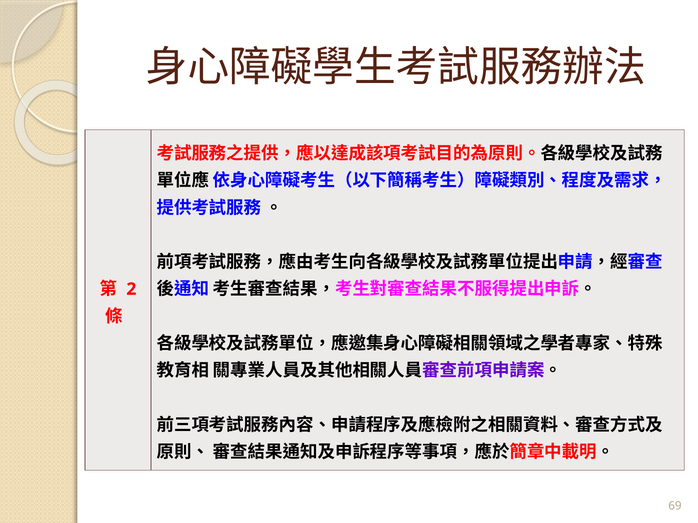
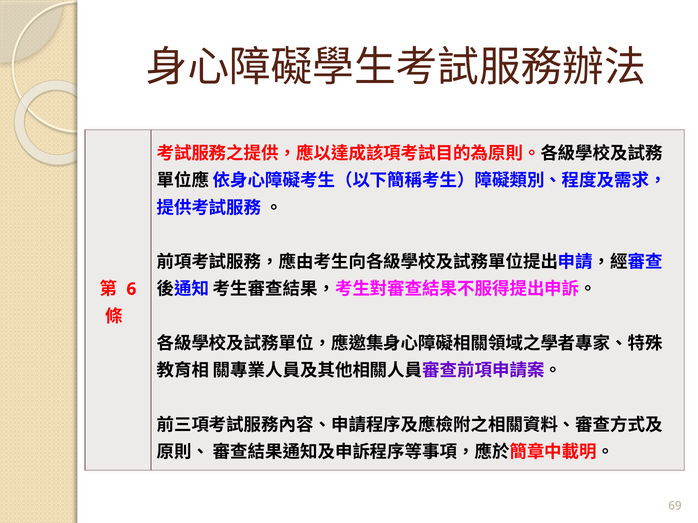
2: 2 -> 6 (131, 289)
